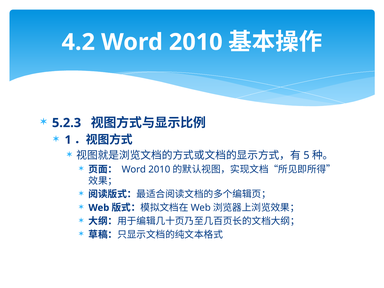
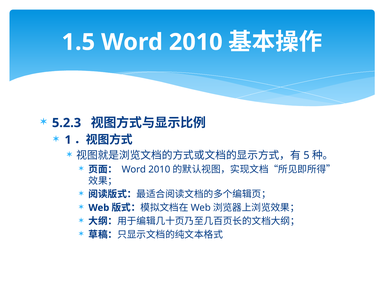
4.2: 4.2 -> 1.5 (78, 42)
